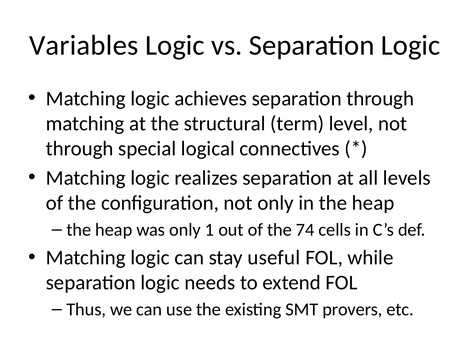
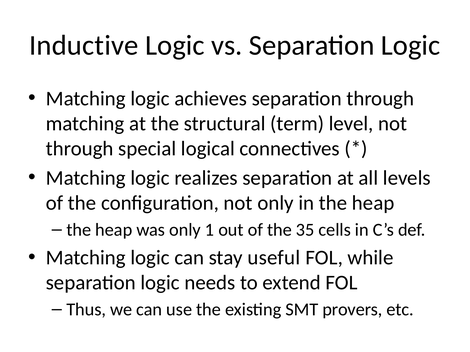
Variables: Variables -> Inductive (84, 45)
74: 74 -> 35 (305, 230)
